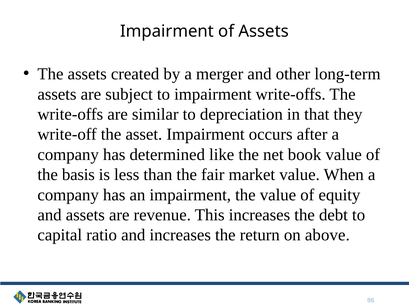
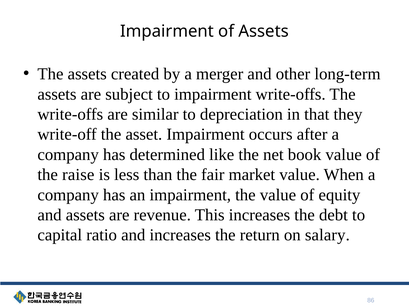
basis: basis -> raise (78, 175)
above: above -> salary (327, 235)
